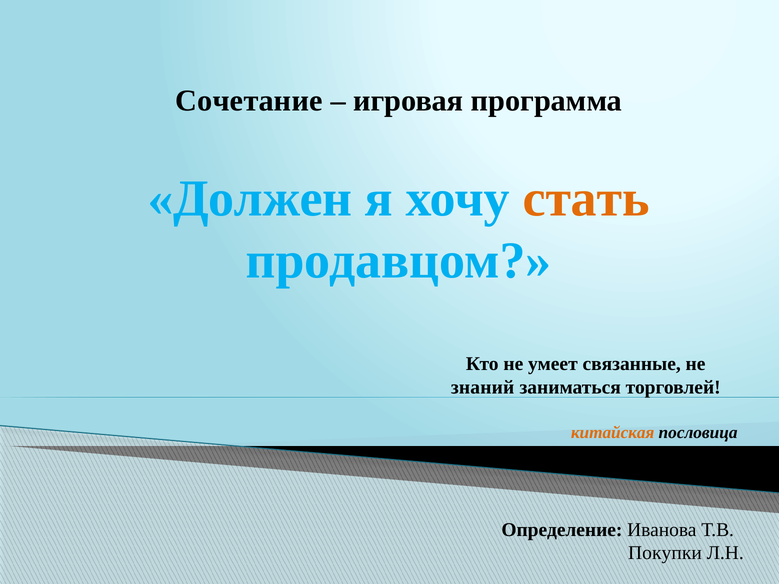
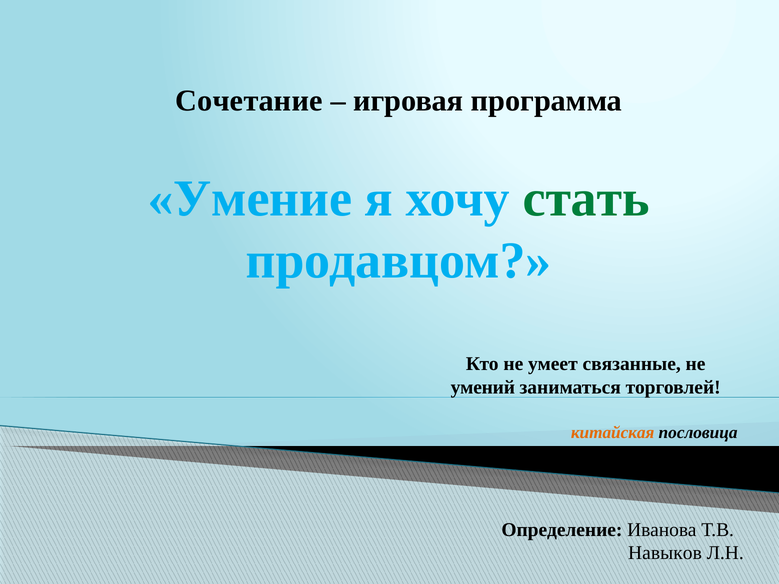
Должен: Должен -> Умение (250, 199)
стать colour: orange -> green (586, 199)
знаний: знаний -> умений (483, 388)
Покупки: Покупки -> Навыков (665, 553)
